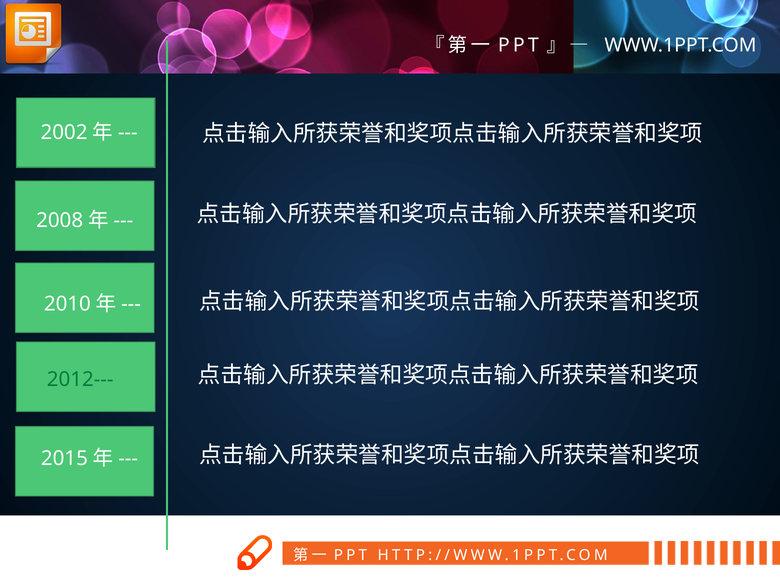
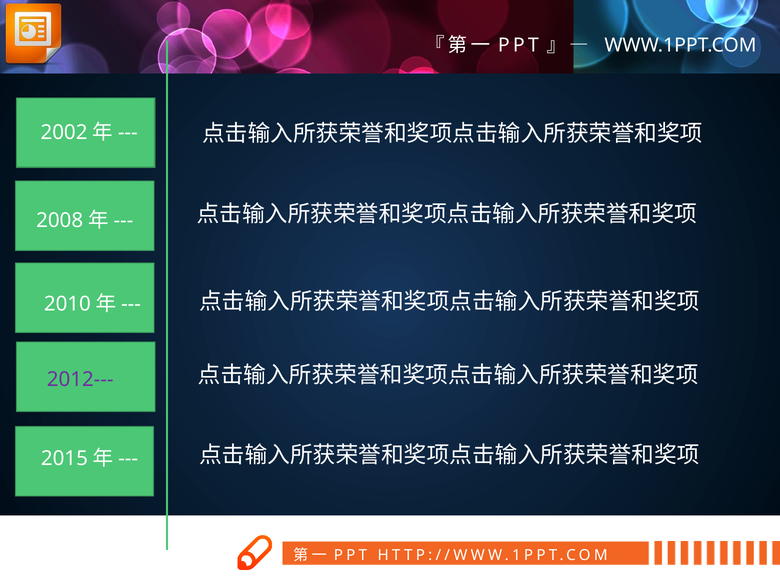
2012--- colour: green -> purple (80, 379)
